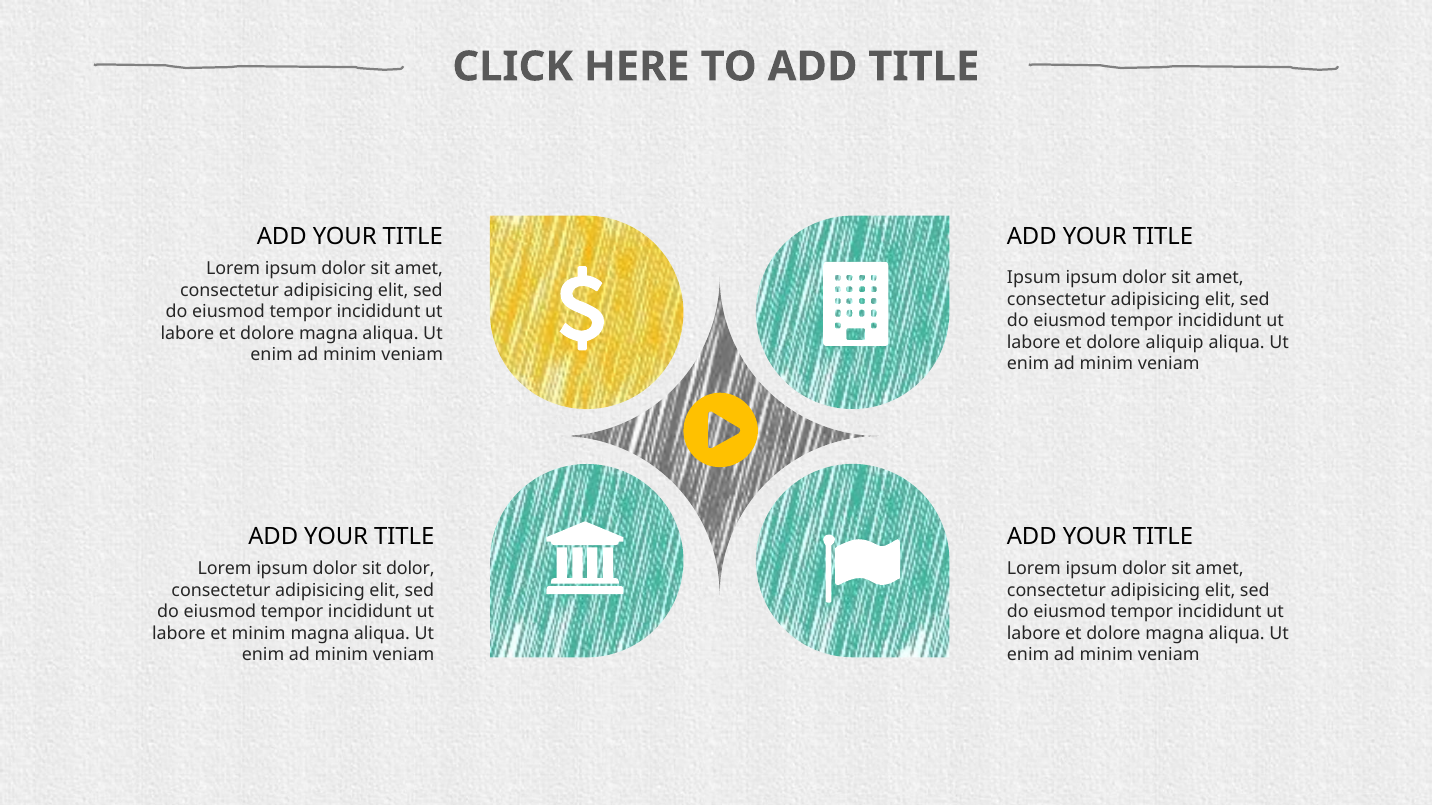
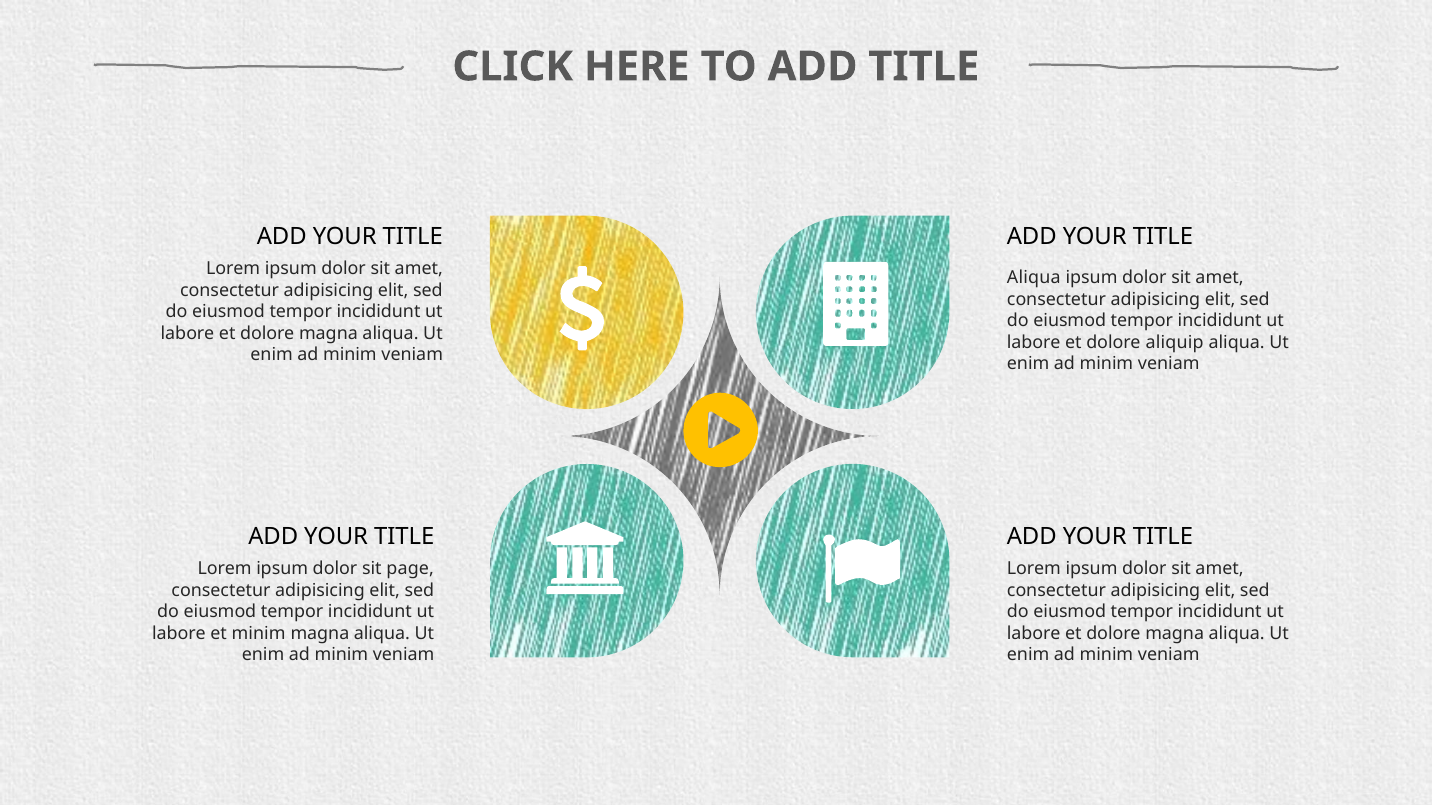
Ipsum: Ipsum -> Aliqua (1034, 278)
sit dolor: dolor -> page (410, 569)
